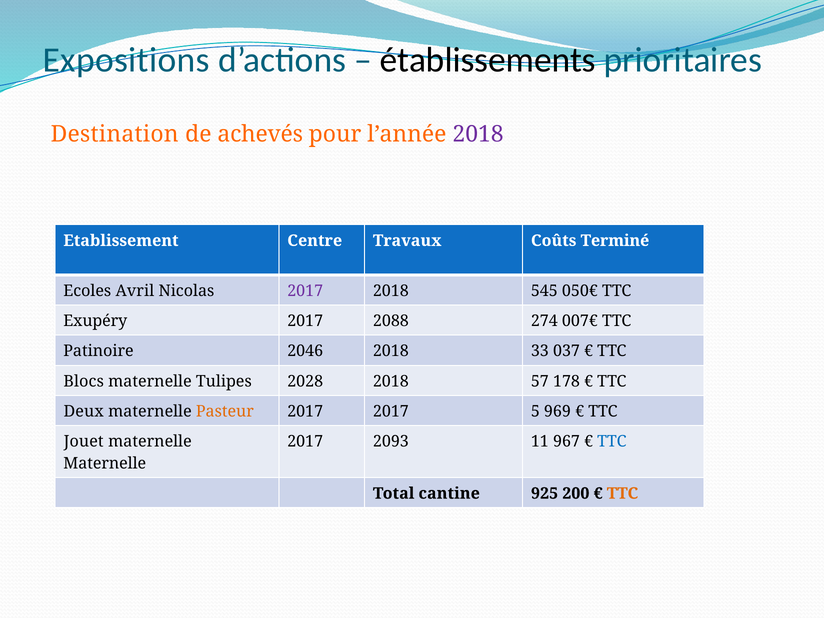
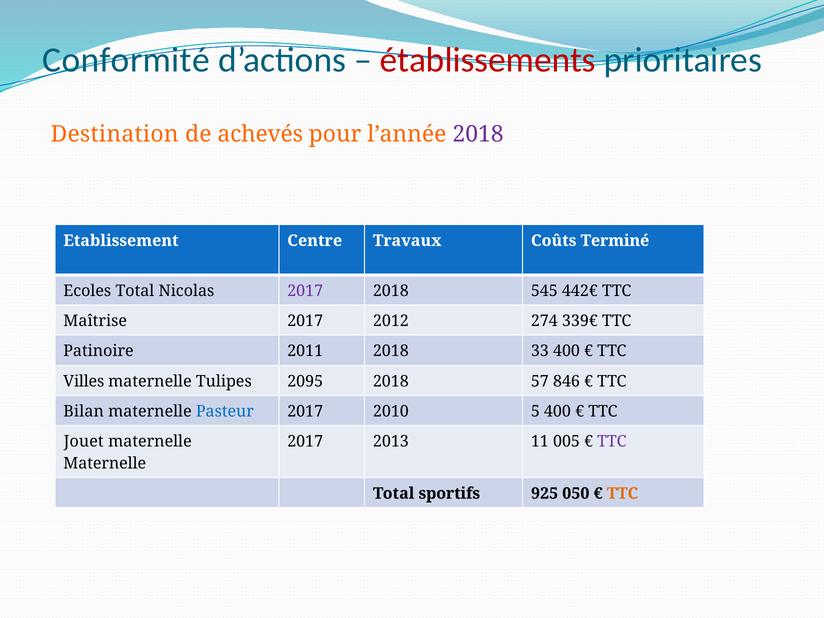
Expositions: Expositions -> Conformité (126, 60)
établissements colour: black -> red (488, 60)
Ecoles Avril: Avril -> Total (135, 291)
050€: 050€ -> 442€ (580, 291)
Exupéry: Exupéry -> Maîtrise (95, 321)
2088: 2088 -> 2012 (391, 321)
007€: 007€ -> 339€ (580, 321)
2046: 2046 -> 2011 (305, 351)
33 037: 037 -> 400 (566, 351)
Blocs: Blocs -> Villes (84, 381)
2028: 2028 -> 2095 (305, 381)
178: 178 -> 846 (566, 381)
Deux: Deux -> Bilan (84, 411)
Pasteur colour: orange -> blue (225, 411)
2017 2017: 2017 -> 2010 (391, 411)
5 969: 969 -> 400 (557, 411)
2093: 2093 -> 2013 (391, 441)
967: 967 -> 005 (566, 441)
TTC colour: blue -> purple (612, 441)
cantine: cantine -> sportifs (449, 493)
200: 200 -> 050 (576, 493)
